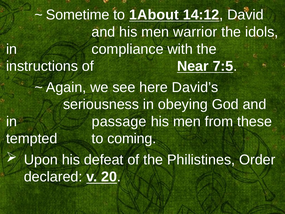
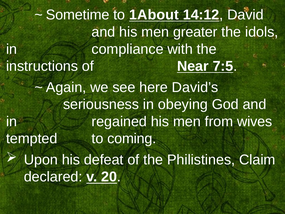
warrior: warrior -> greater (195, 32)
passage: passage -> regained (119, 121)
these: these -> wives (255, 121)
Order: Order -> Claim (257, 160)
